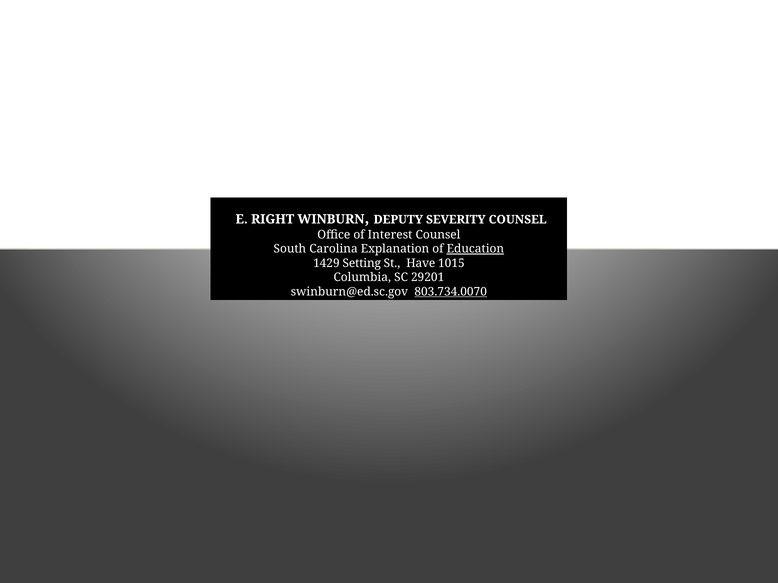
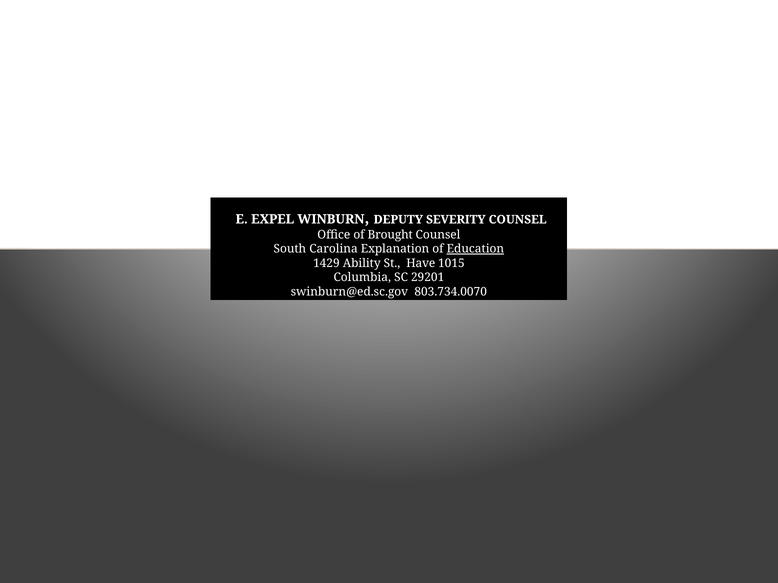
RIGHT: RIGHT -> EXPEL (273, 219)
Interest: Interest -> Brought (390, 235)
Setting: Setting -> Ability (362, 263)
803.734.0070 underline: present -> none (451, 292)
